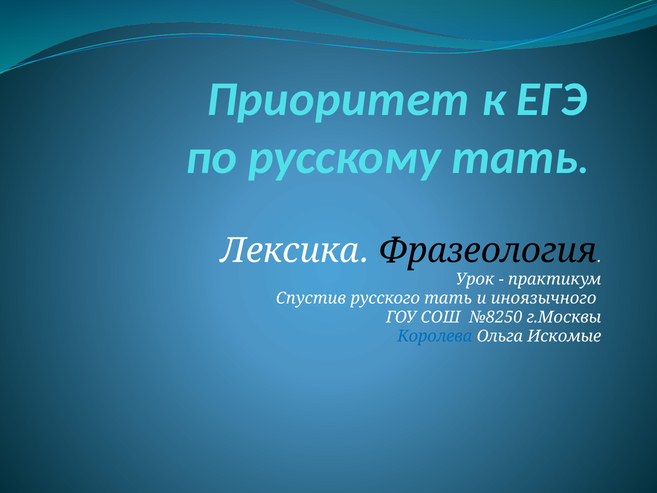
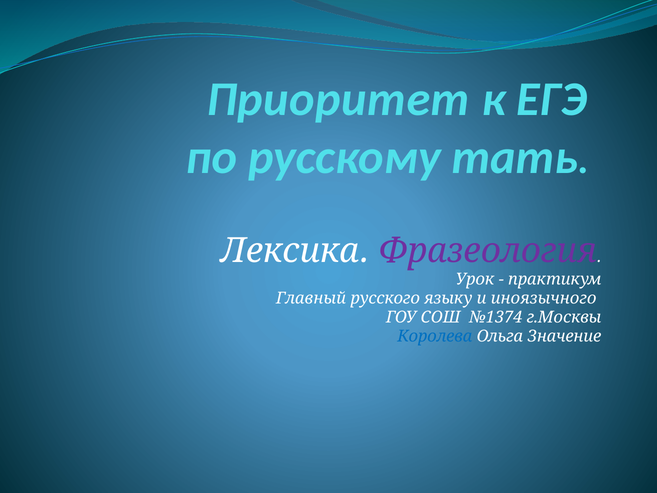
Фразеология colour: black -> purple (488, 250)
Спустив: Спустив -> Главный (311, 298)
русского тать: тать -> языку (448, 298)
№8250: №8250 -> №1374 (496, 317)
Искомые: Искомые -> Значение (564, 336)
